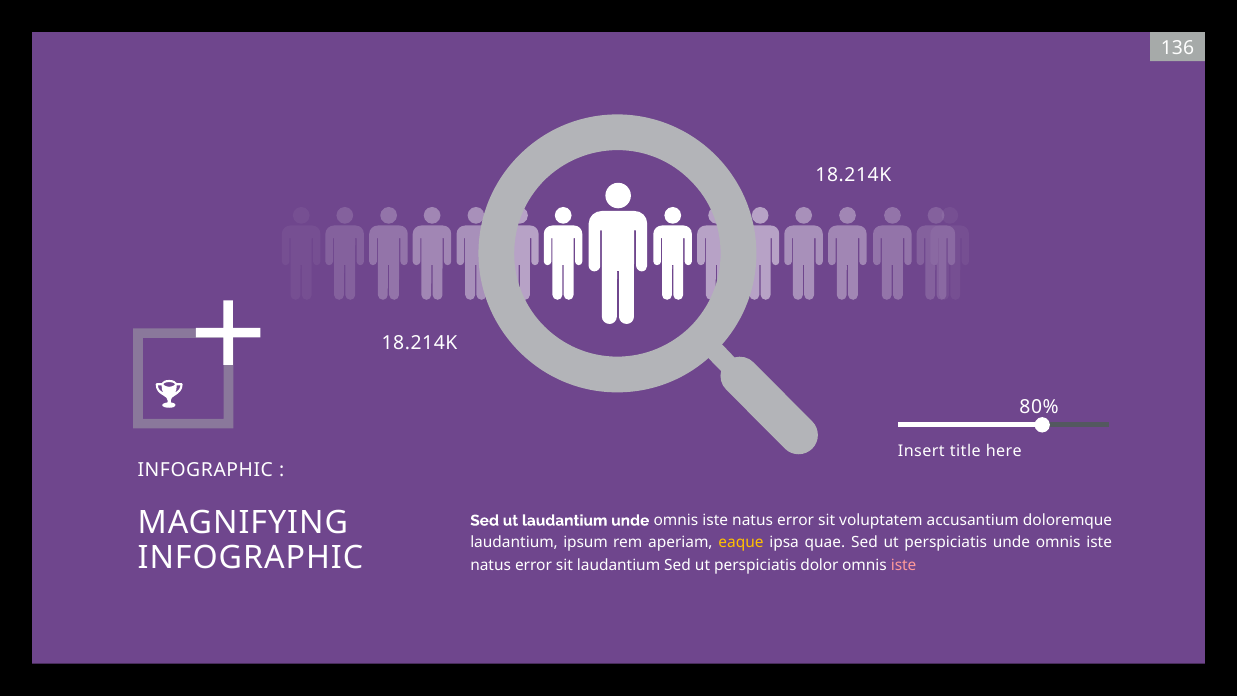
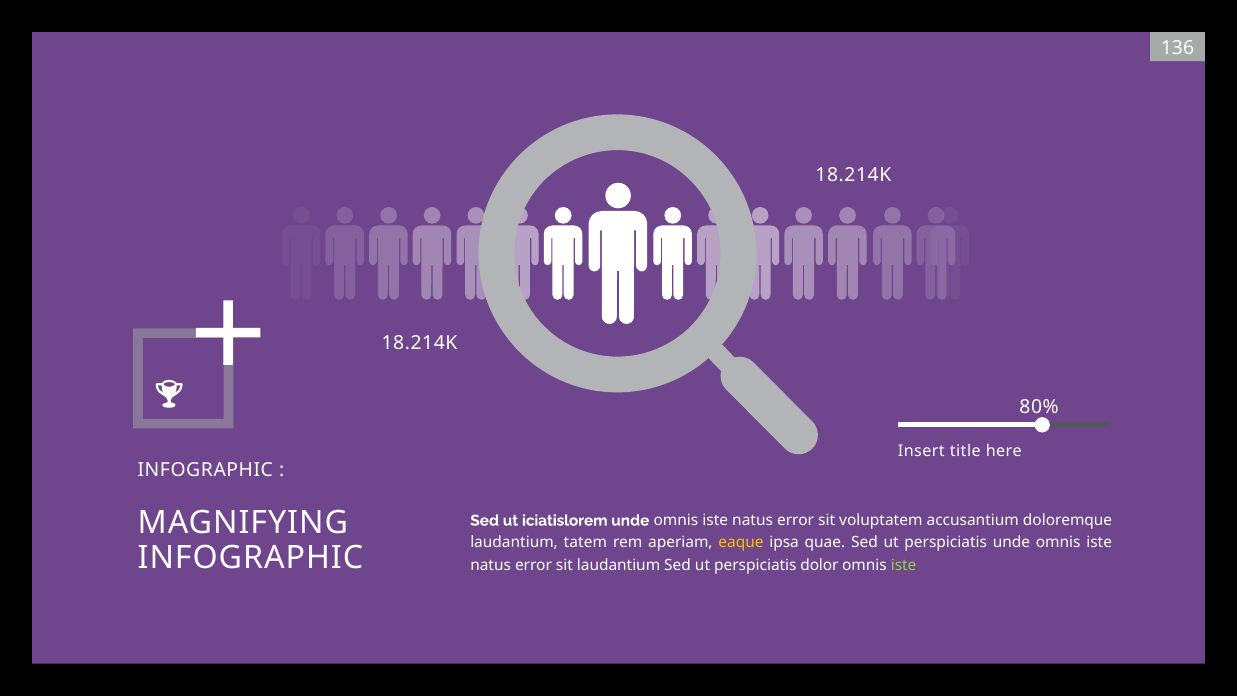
ut laudantium: laudantium -> iciatislorem (565, 520)
ipsum: ipsum -> tatem (585, 543)
iste colour: pink -> light green (904, 565)
